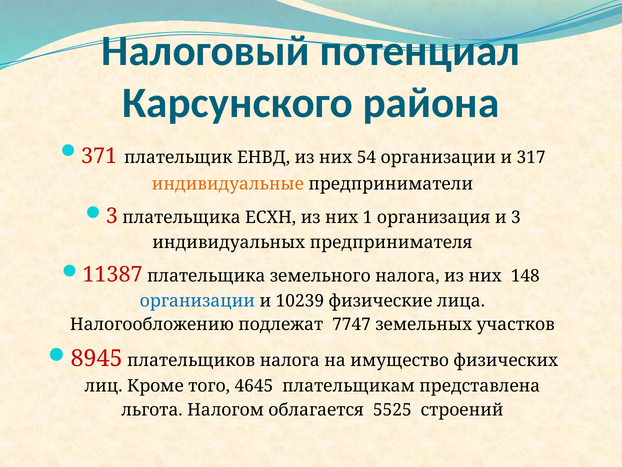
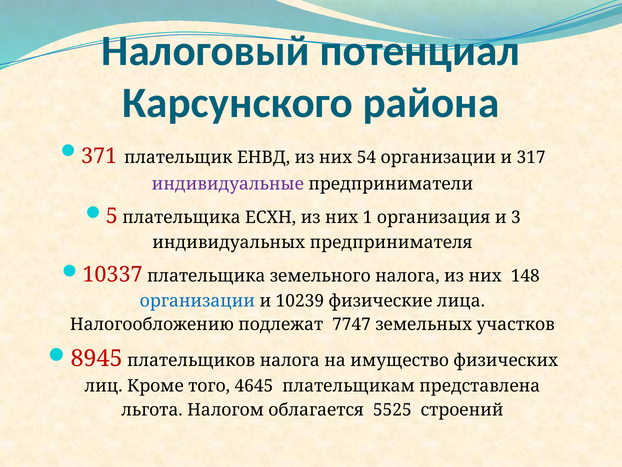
индивидуальные colour: orange -> purple (228, 184)
3: 3 -> 5 (112, 216)
11387: 11387 -> 10337 (113, 274)
